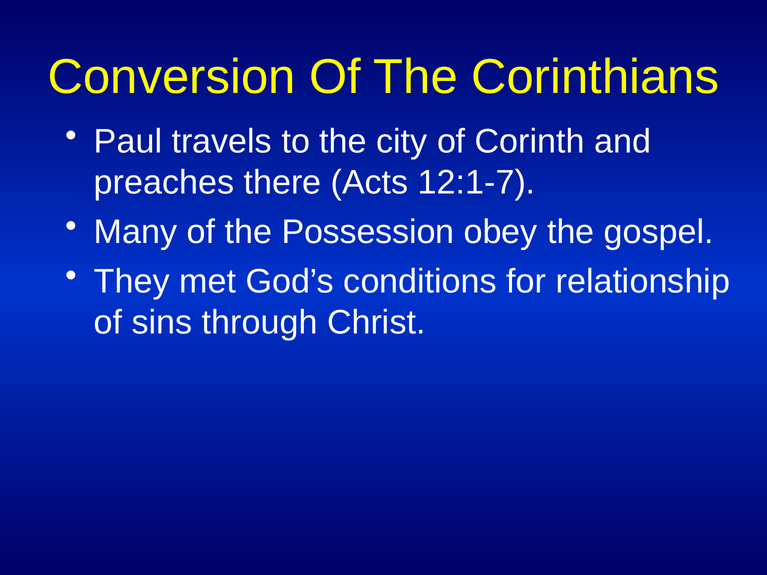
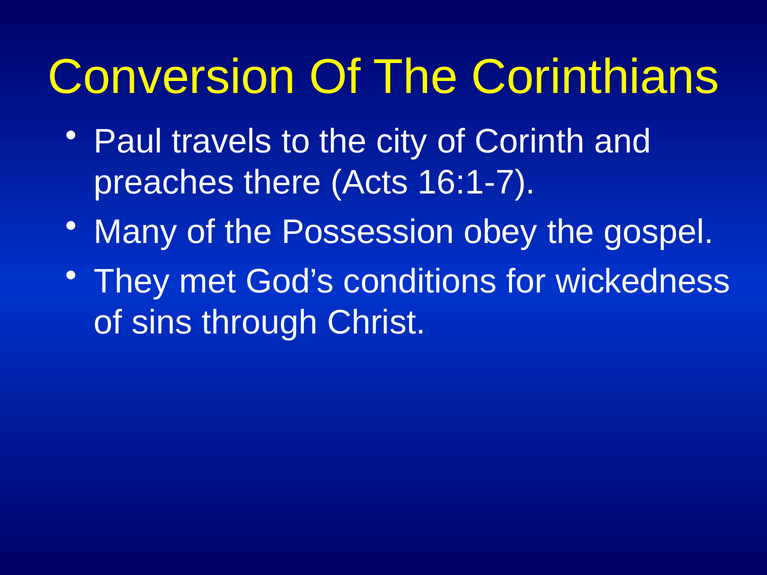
12:1-7: 12:1-7 -> 16:1-7 (477, 183)
relationship: relationship -> wickedness (643, 282)
